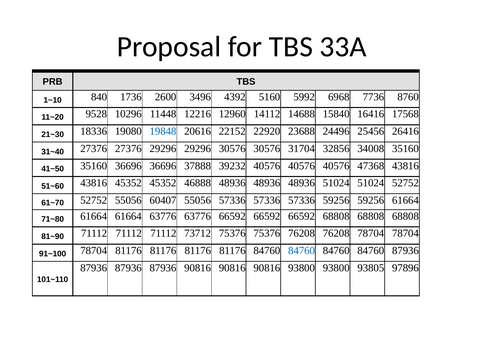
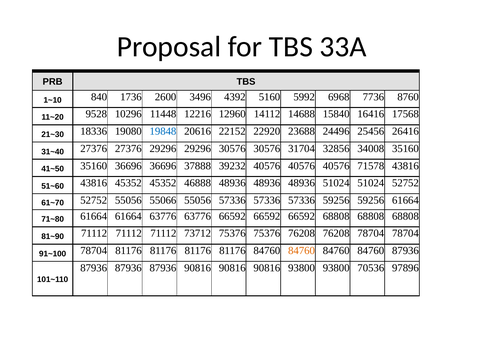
47368: 47368 -> 71578 (371, 166)
60407: 60407 -> 55066 (163, 200)
84760 colour: blue -> orange (302, 251)
93805: 93805 -> 70536 (371, 268)
